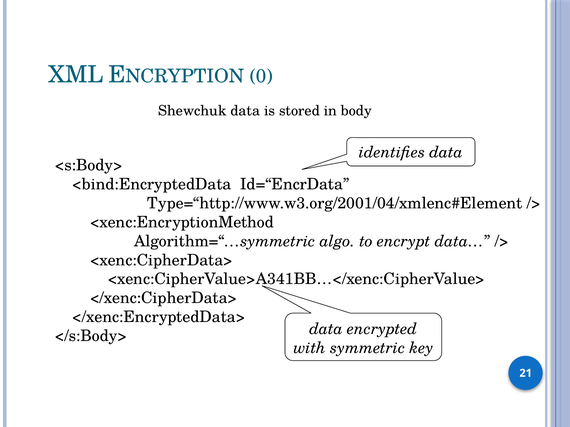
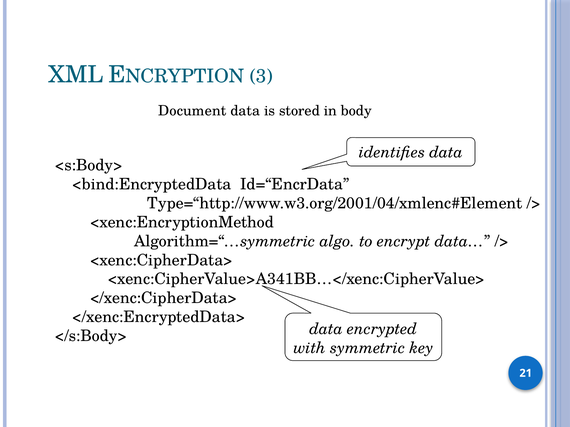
0: 0 -> 3 (261, 76)
Shewchuk: Shewchuk -> Document (192, 111)
